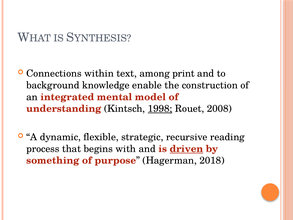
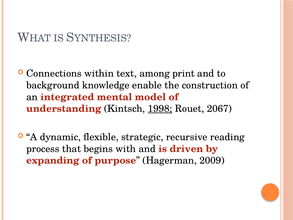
2008: 2008 -> 2067 (219, 109)
driven underline: present -> none (186, 149)
something: something -> expanding (53, 160)
2018: 2018 -> 2009 (212, 160)
